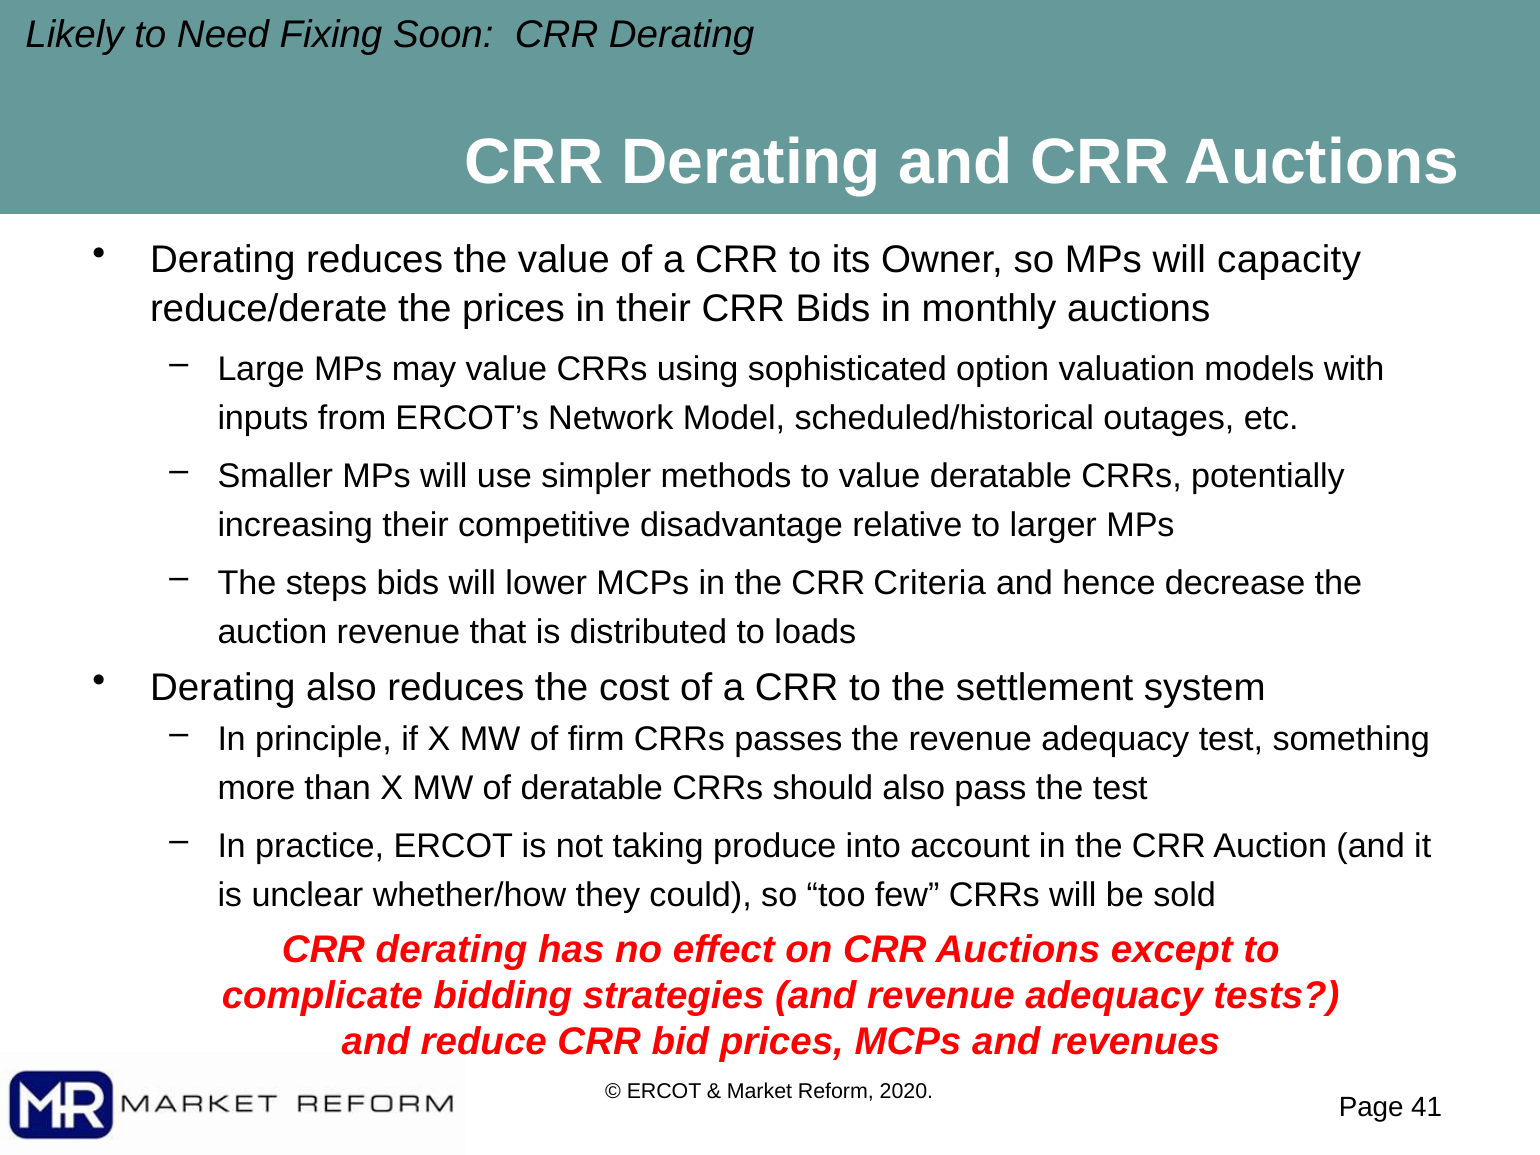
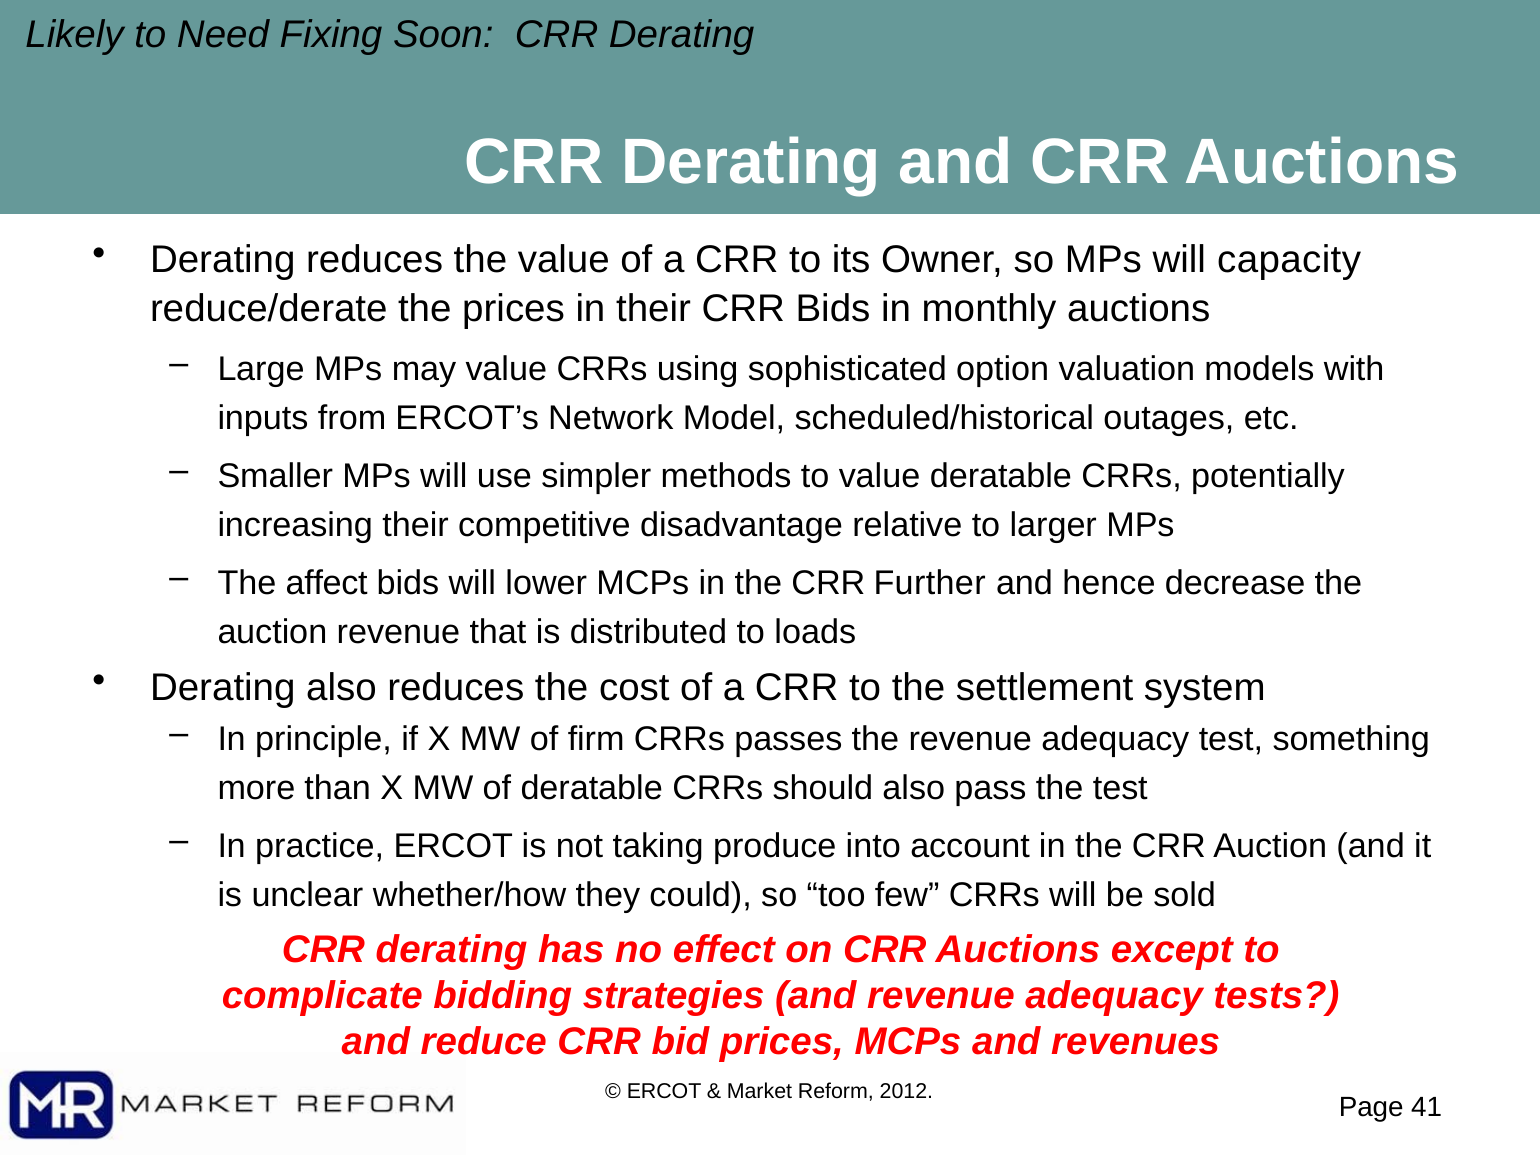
steps: steps -> affect (327, 583)
Criteria: Criteria -> Further (930, 583)
2020: 2020 -> 2012 (906, 1091)
